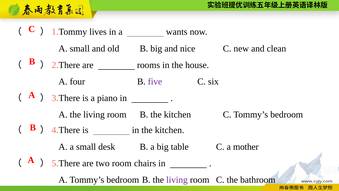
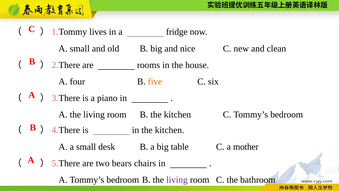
wants: wants -> fridge (177, 32)
five colour: purple -> orange (155, 81)
two room: room -> bears (122, 163)
